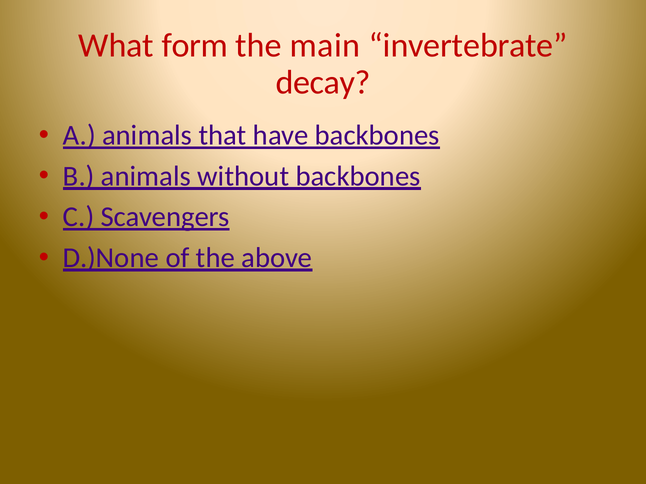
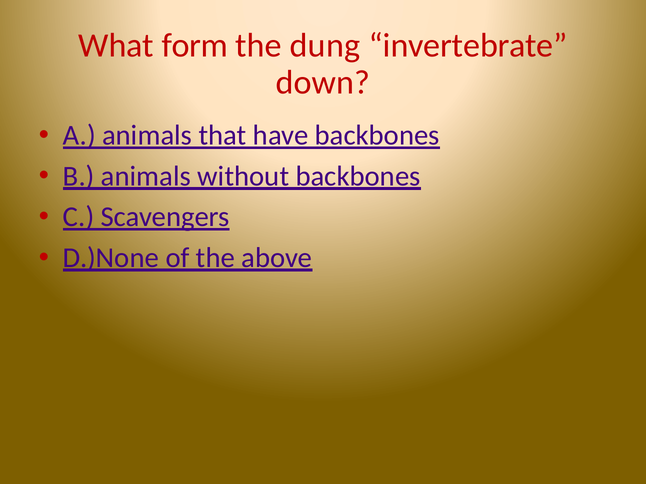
main: main -> dung (325, 46)
decay: decay -> down (323, 83)
